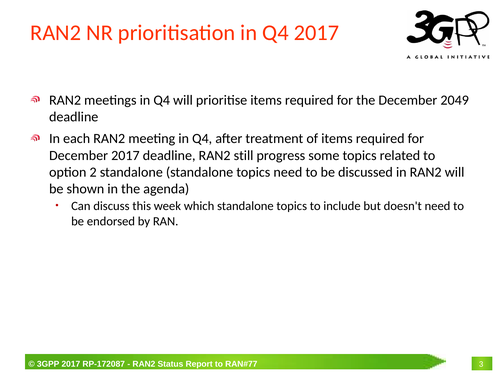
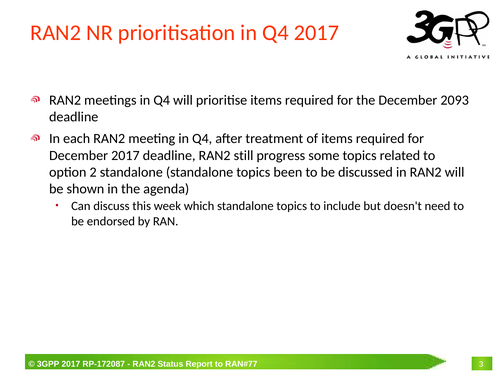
2049: 2049 -> 2093 (455, 100)
topics need: need -> been (288, 172)
